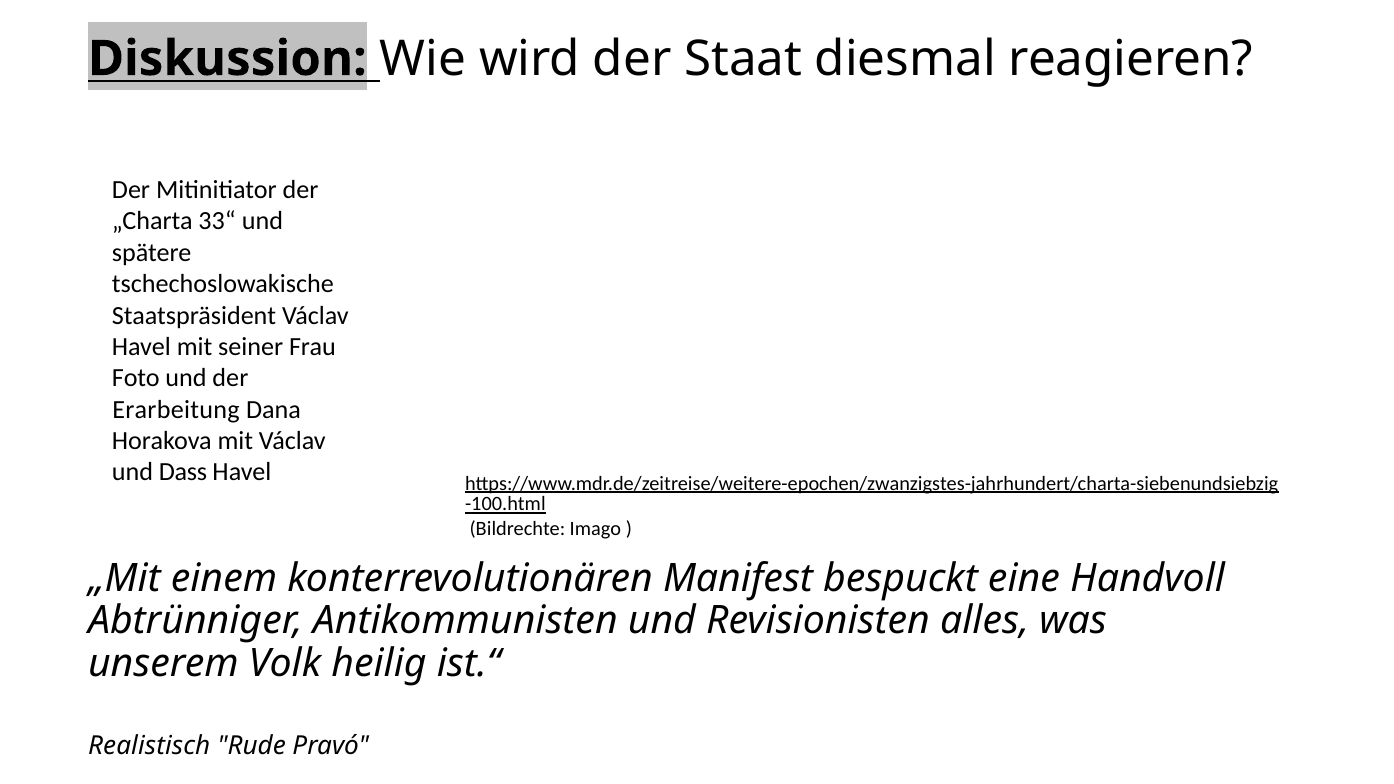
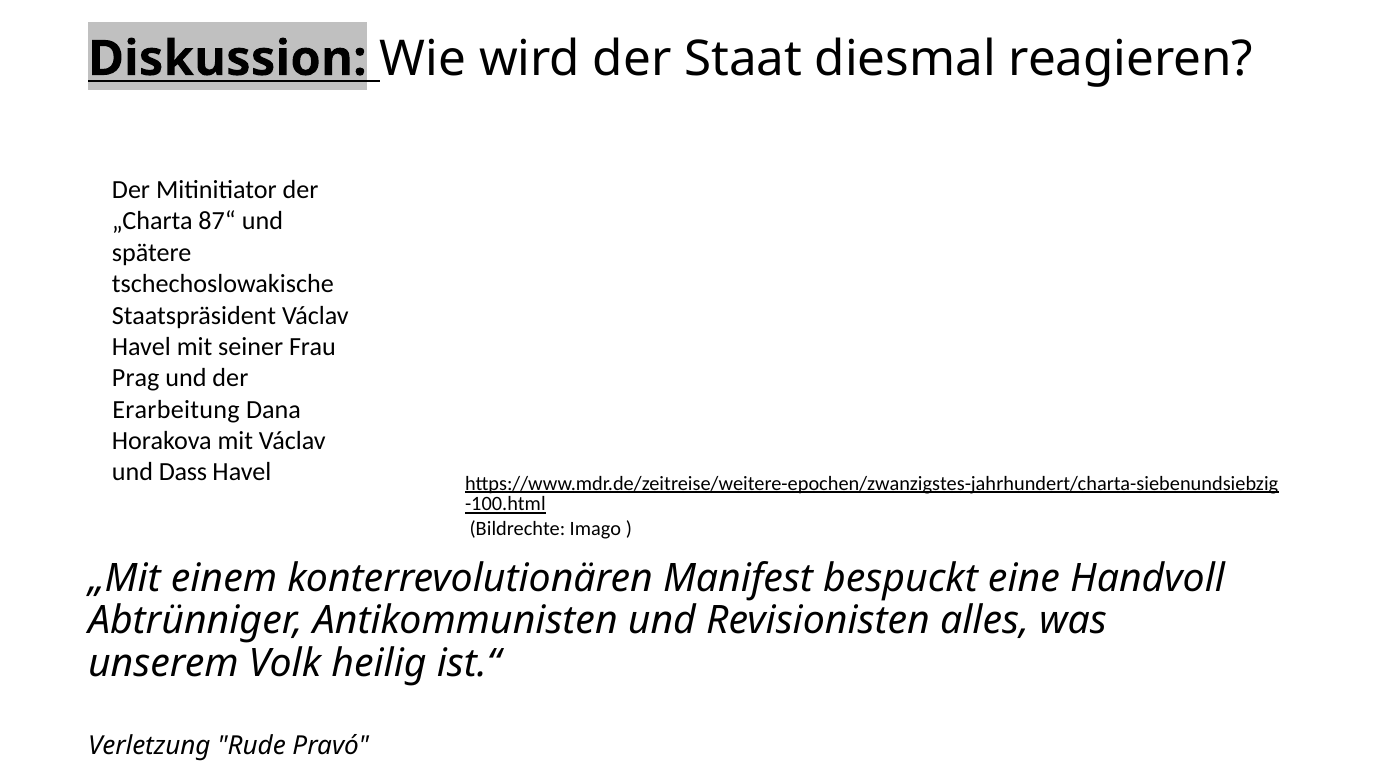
33“: 33“ -> 87“ (217, 221)
Foto: Foto -> Prag (136, 378)
Realistisch: Realistisch -> Verletzung (149, 746)
